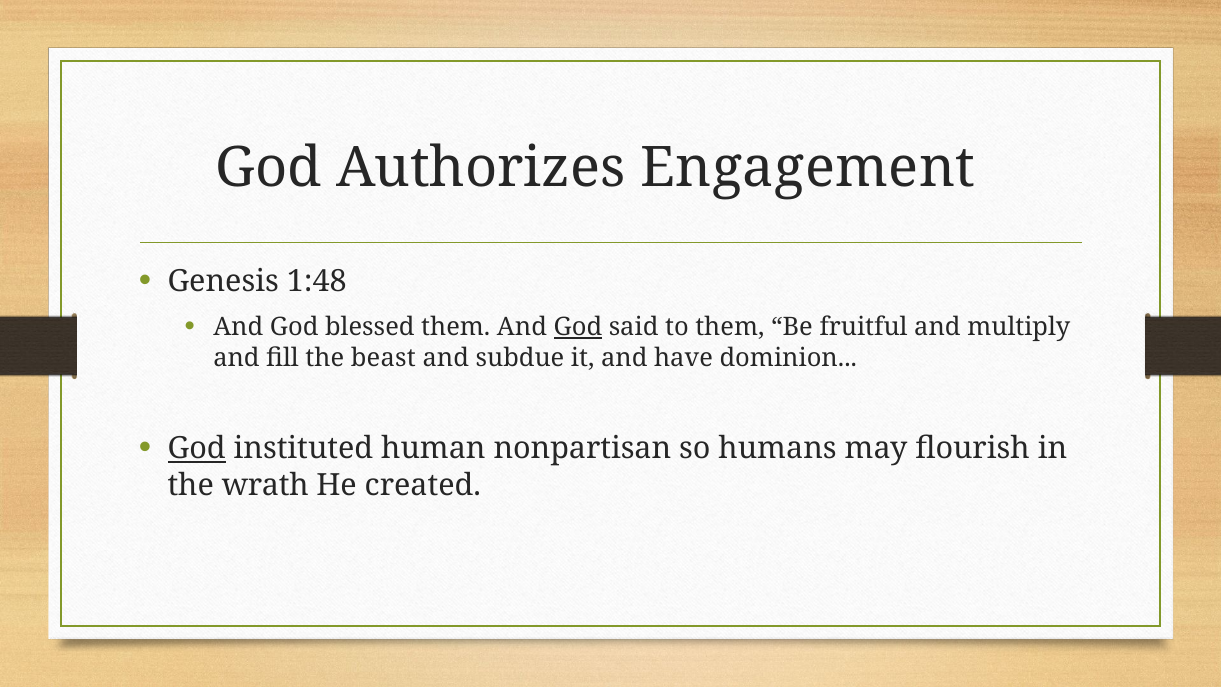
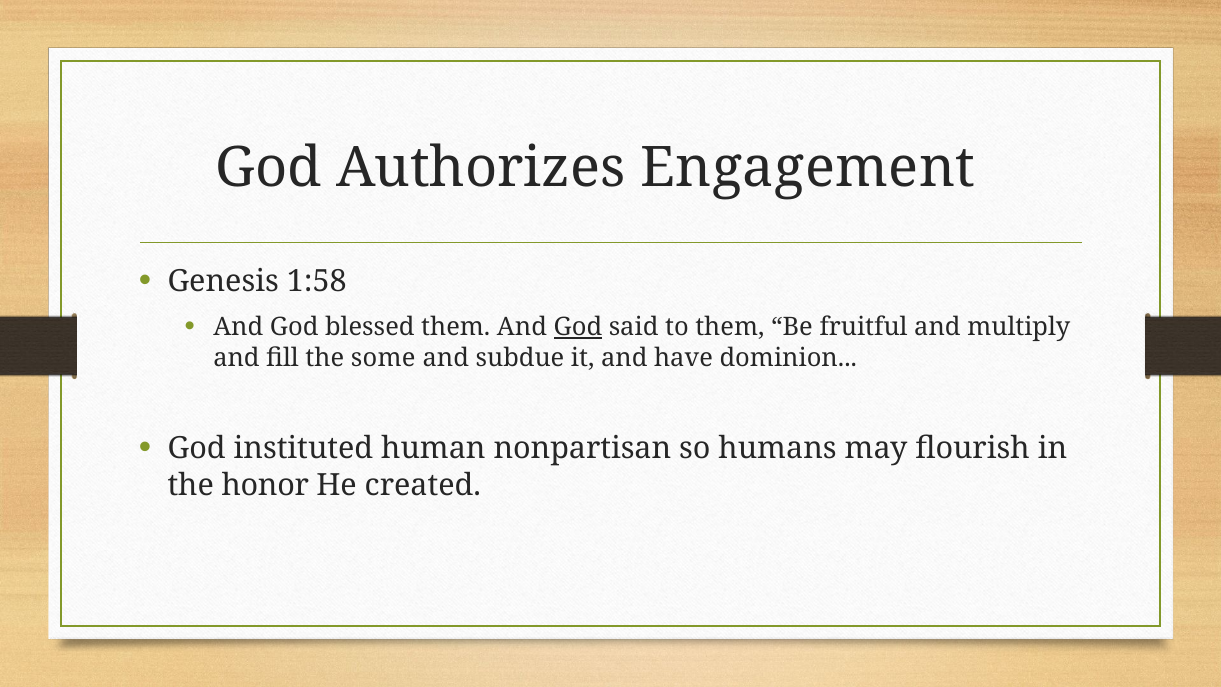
1:48: 1:48 -> 1:58 (317, 281)
beast: beast -> some (383, 358)
God underline: present -> none (197, 449)
wrath: wrath -> honor (265, 485)
